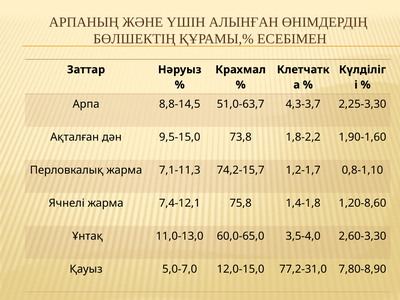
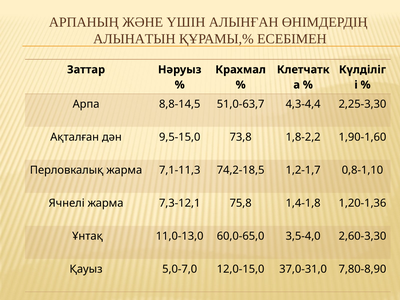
БӨЛШЕКТІҢ: БӨЛШЕКТІҢ -> АЛЫНАТЫН (134, 39)
4,3-3,7: 4,3-3,7 -> 4,3-4,4 (303, 104)
74,2-15,7: 74,2-15,7 -> 74,2-18,5 (241, 170)
7,4-12,1: 7,4-12,1 -> 7,3-12,1 (180, 203)
1,20-8,60: 1,20-8,60 -> 1,20-1,36 (362, 203)
77,2-31,0: 77,2-31,0 -> 37,0-31,0 (303, 269)
